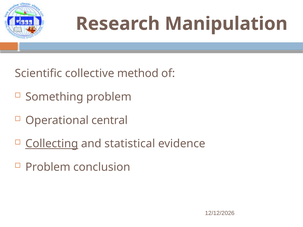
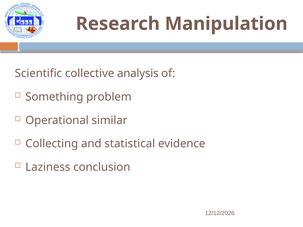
method: method -> analysis (138, 74)
central: central -> similar (110, 120)
Collecting underline: present -> none (52, 144)
Problem: Problem -> Laziness (48, 167)
